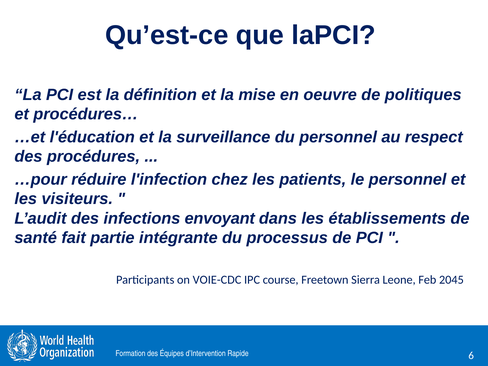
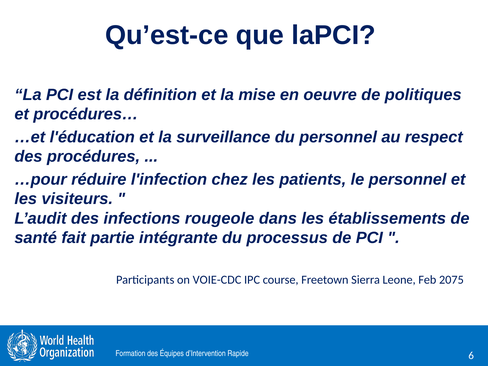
envoyant: envoyant -> rougeole (220, 218)
2045: 2045 -> 2075 (451, 280)
